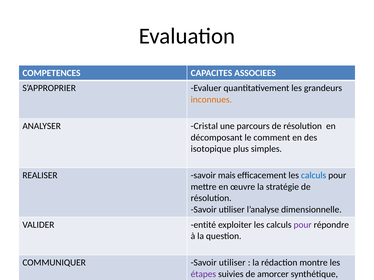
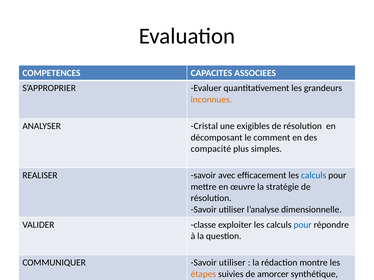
parcours: parcours -> exigibles (253, 126)
isotopique: isotopique -> compacité (211, 149)
mais: mais -> avec (227, 176)
entité: entité -> classe (203, 225)
pour colour: purple -> blue (303, 225)
étapes colour: purple -> orange (203, 274)
